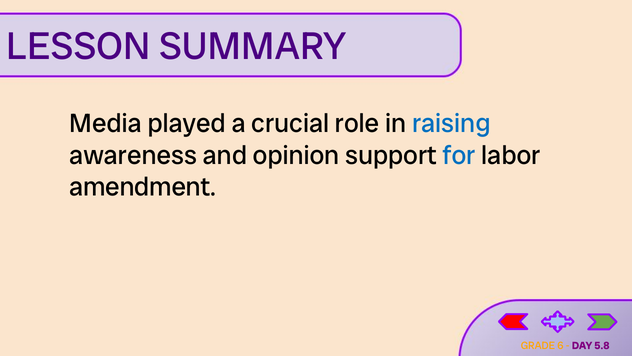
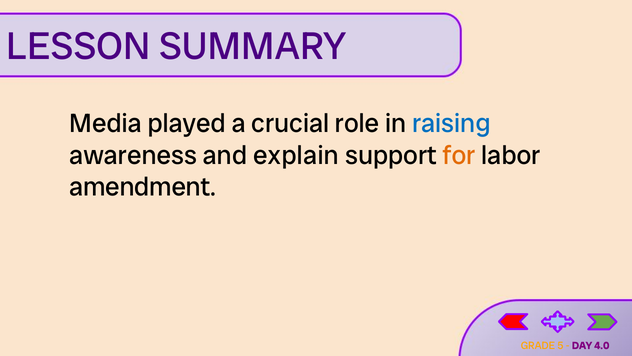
opinion: opinion -> explain (296, 155)
for colour: blue -> orange (459, 155)
6: 6 -> 5 (560, 345)
5.8: 5.8 -> 4.0 (602, 345)
